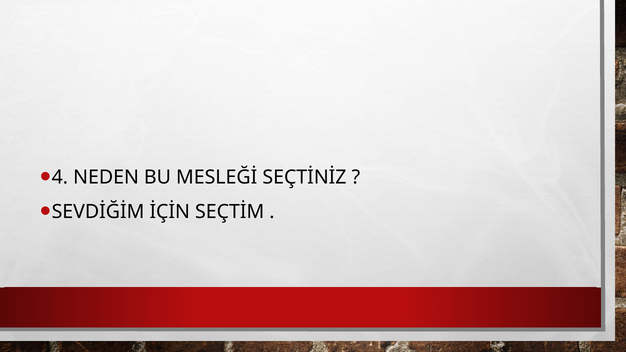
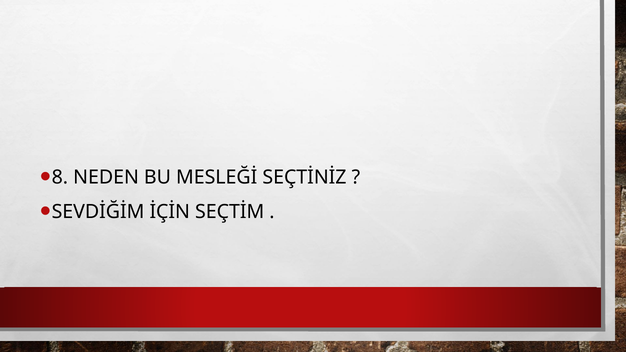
4: 4 -> 8 (60, 177)
